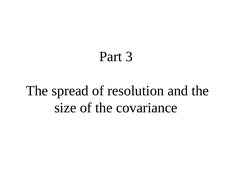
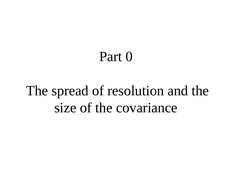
3: 3 -> 0 (129, 57)
